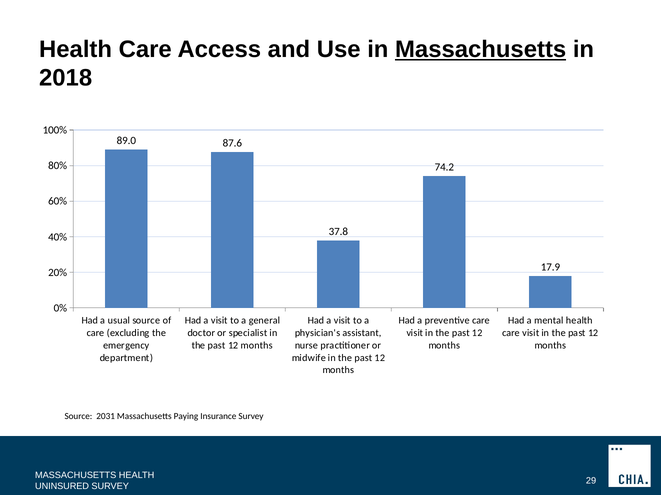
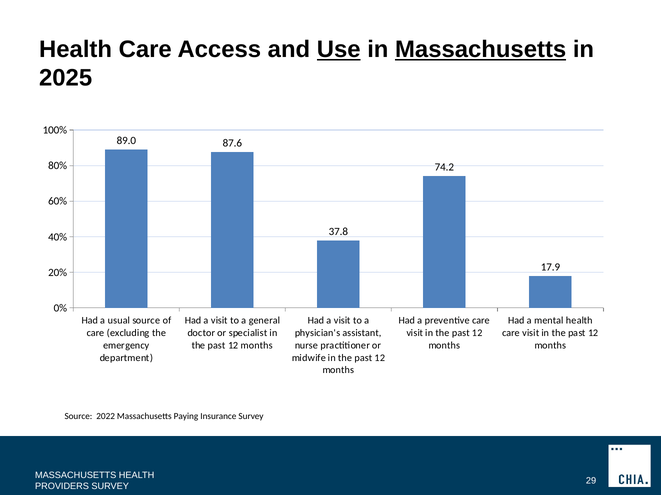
Use underline: none -> present (339, 49)
2018: 2018 -> 2025 (66, 78)
2031: 2031 -> 2022 (106, 417)
UNINSURED: UNINSURED -> PROVIDERS (62, 487)
